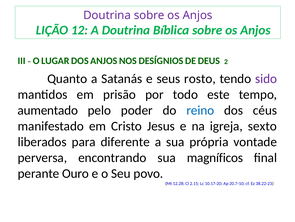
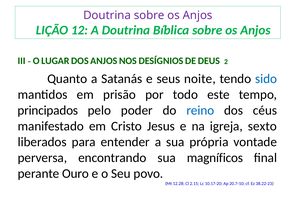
rosto: rosto -> noite (200, 79)
sido colour: purple -> blue (266, 79)
aumentado: aumentado -> principados (48, 110)
diferente: diferente -> entender (125, 141)
